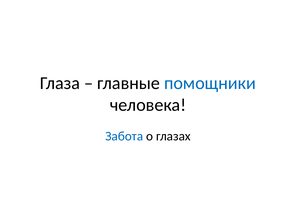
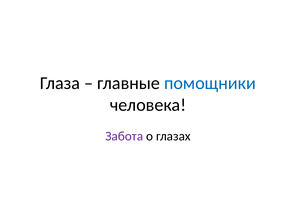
Забота colour: blue -> purple (124, 136)
